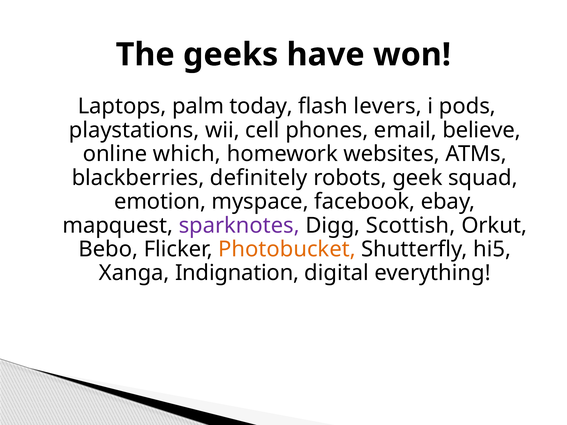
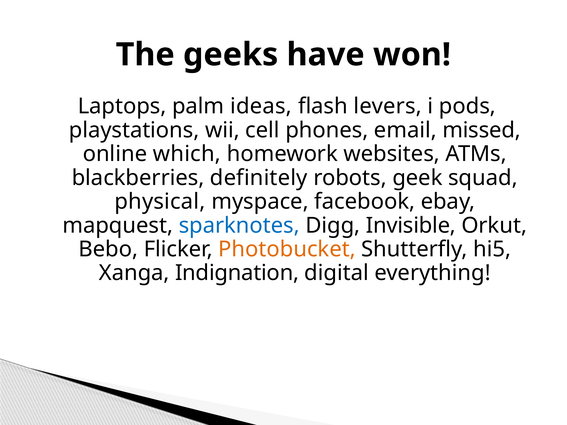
today: today -> ideas (261, 106)
believe: believe -> missed (482, 130)
emotion: emotion -> physical (160, 202)
sparknotes colour: purple -> blue (239, 226)
Scottish: Scottish -> Invisible (411, 226)
